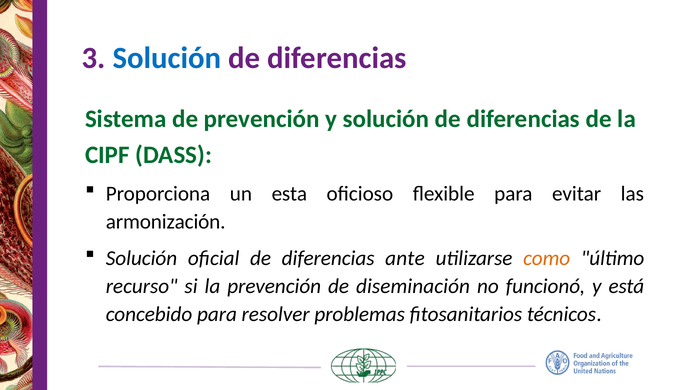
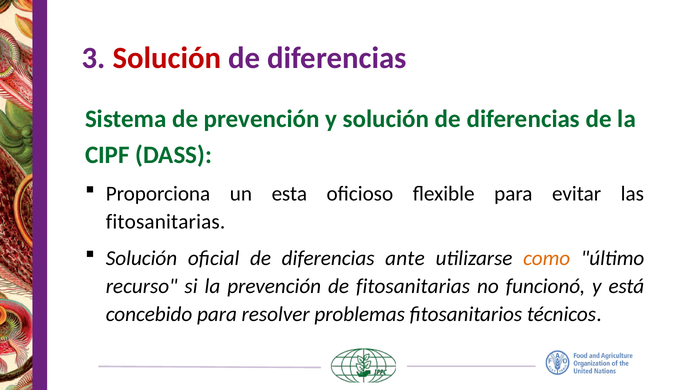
Solución colour: blue -> red (167, 58)
armonización: armonización -> fitosanitarias (166, 222)
de diseminación: diseminación -> fitosanitarias (413, 286)
